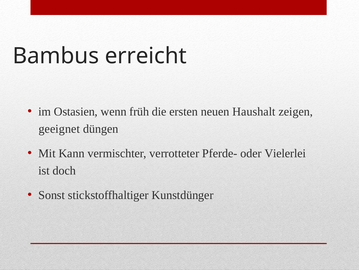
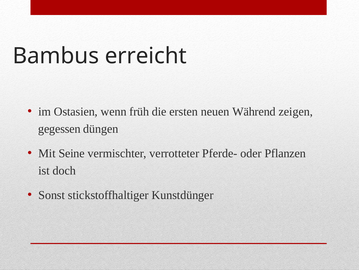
Haushalt: Haushalt -> Während (254, 111)
geeignet: geeignet -> gegessen (59, 129)
Kann: Kann -> Seine (72, 153)
Vielerlei: Vielerlei -> Pflanzen (285, 153)
